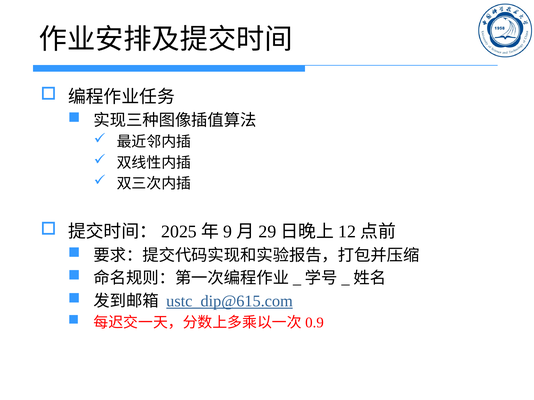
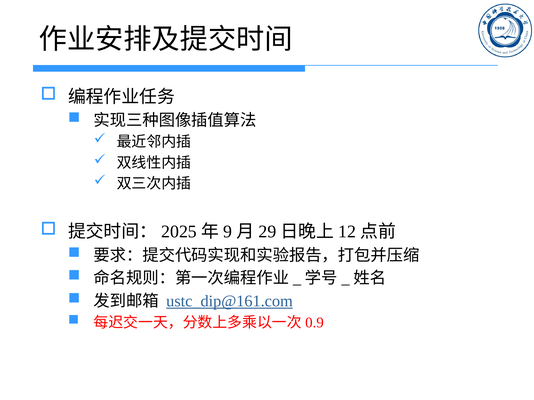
ustc_dip@615.com: ustc_dip@615.com -> ustc_dip@161.com (229, 301)
